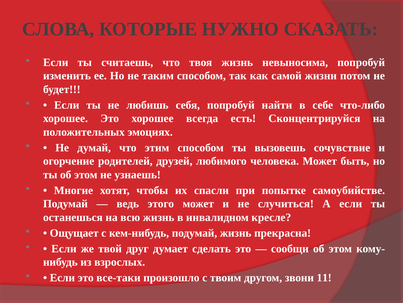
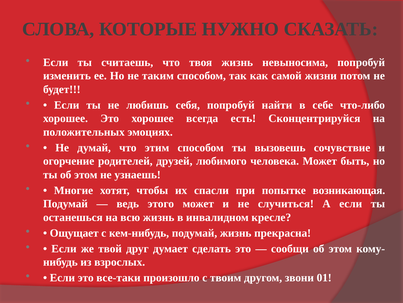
самоубийстве: самоубийстве -> возникающая (349, 190)
11: 11 -> 01 (324, 277)
